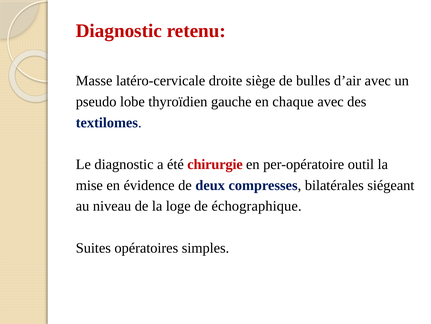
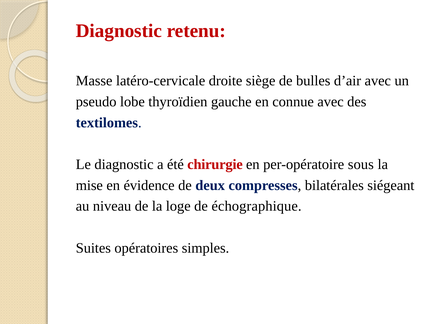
chaque: chaque -> connue (293, 101)
outil: outil -> sous (361, 164)
